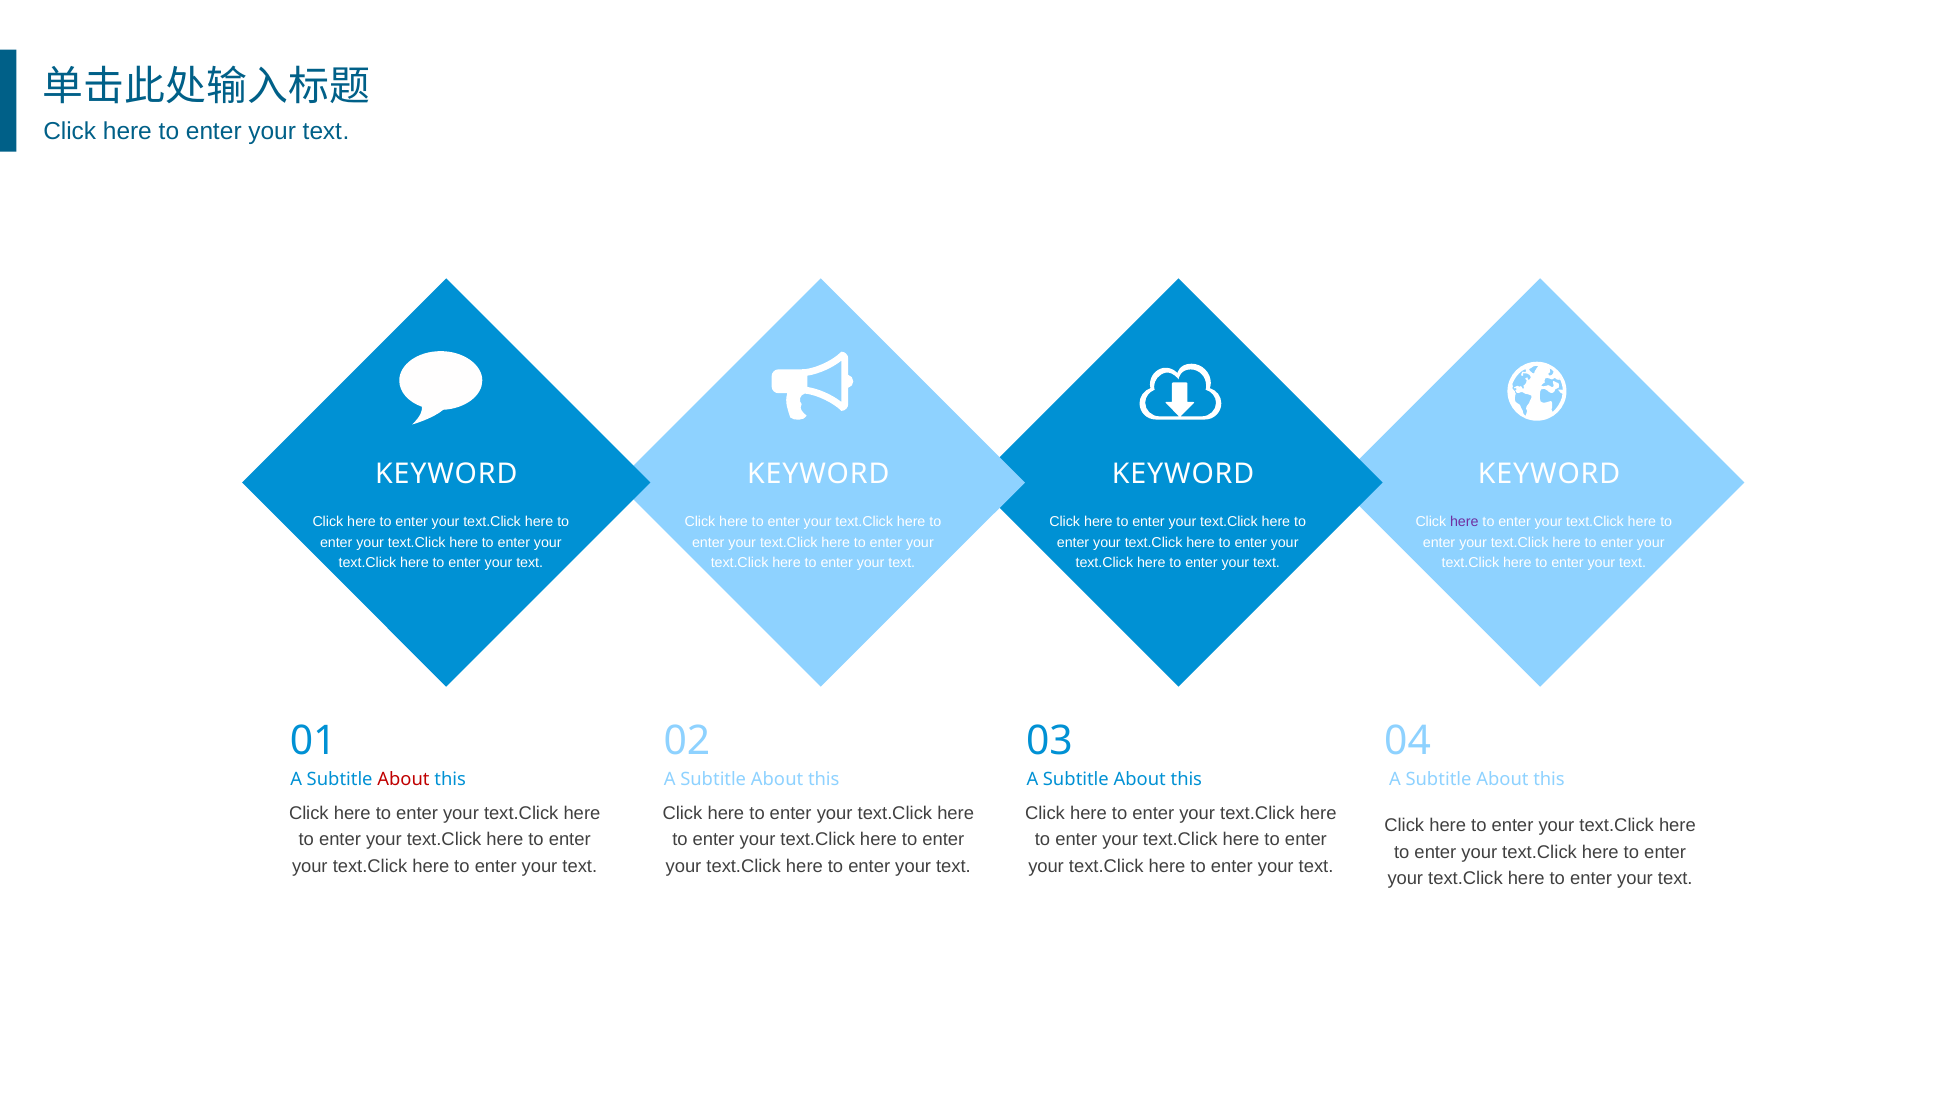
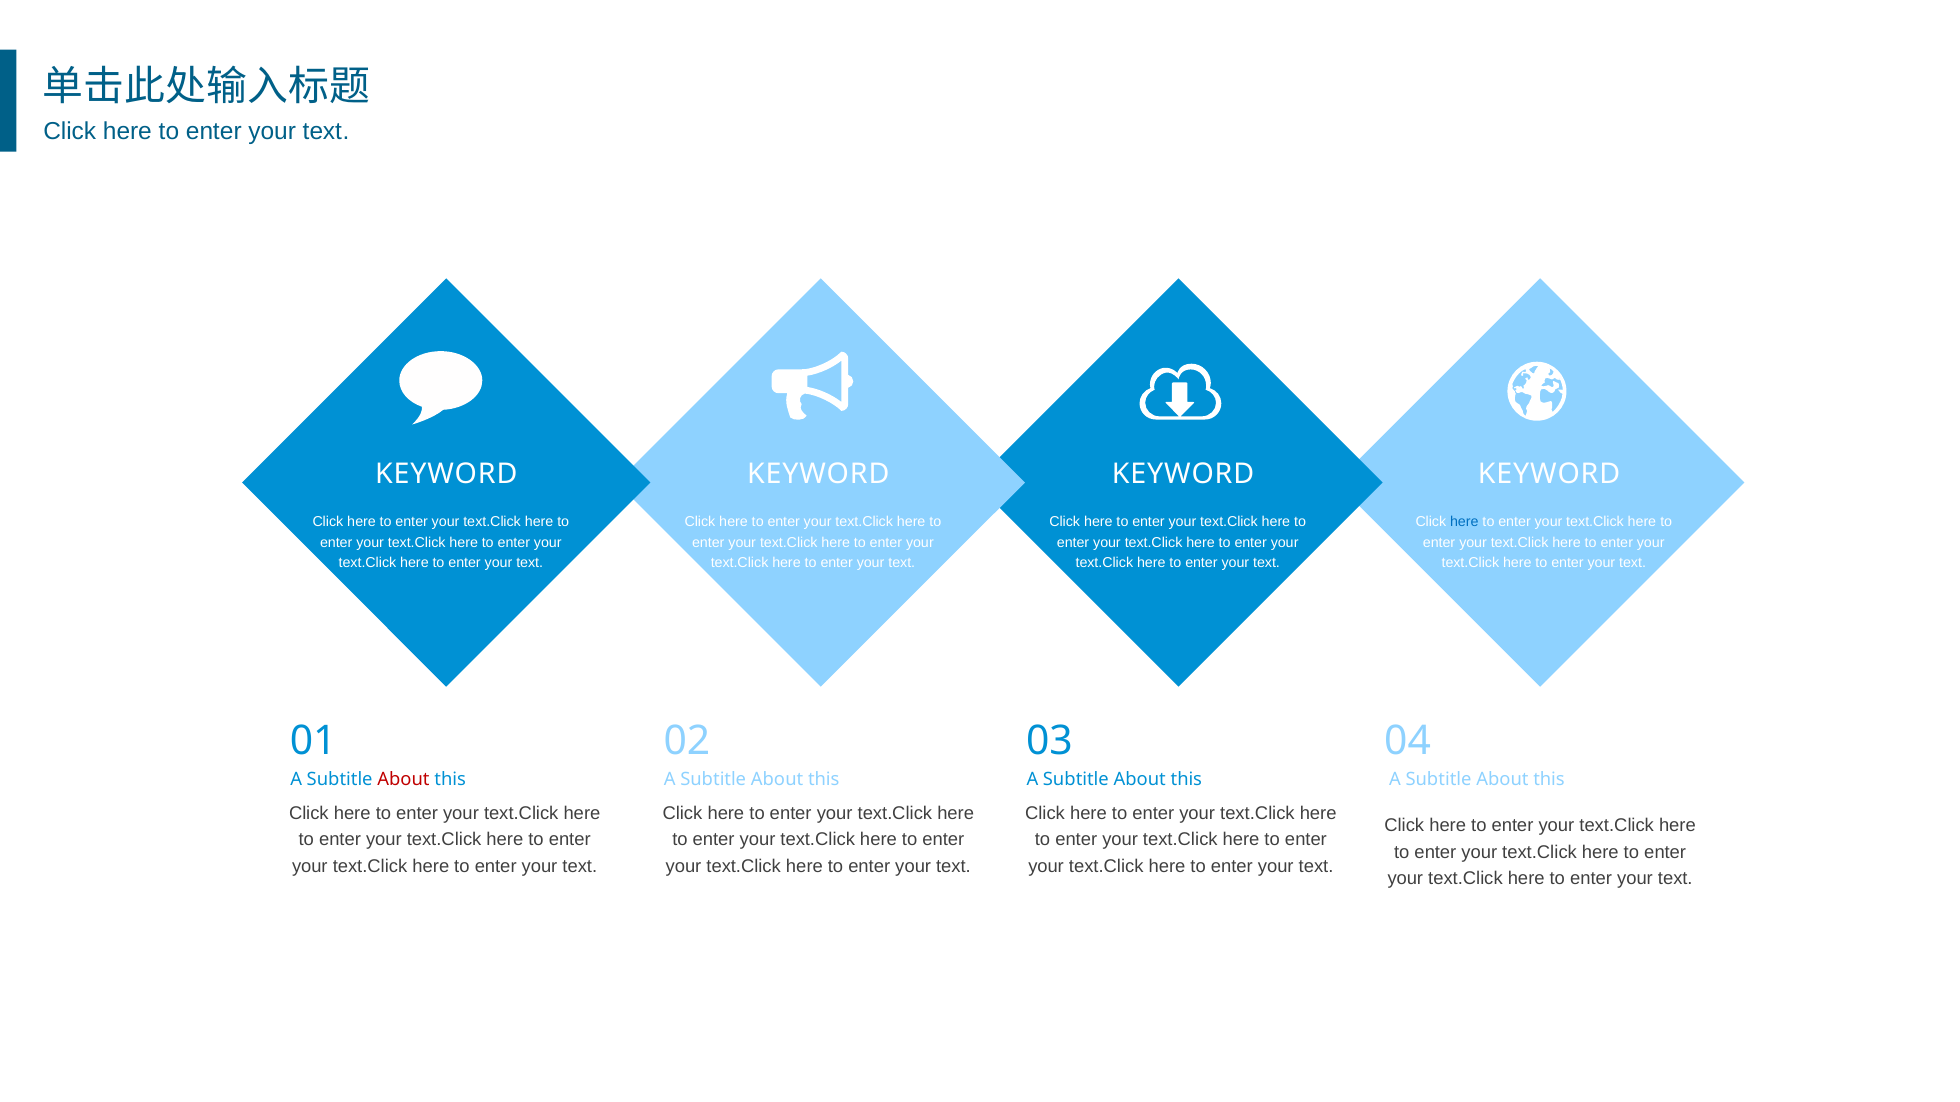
here colour: purple -> blue (1464, 522)
